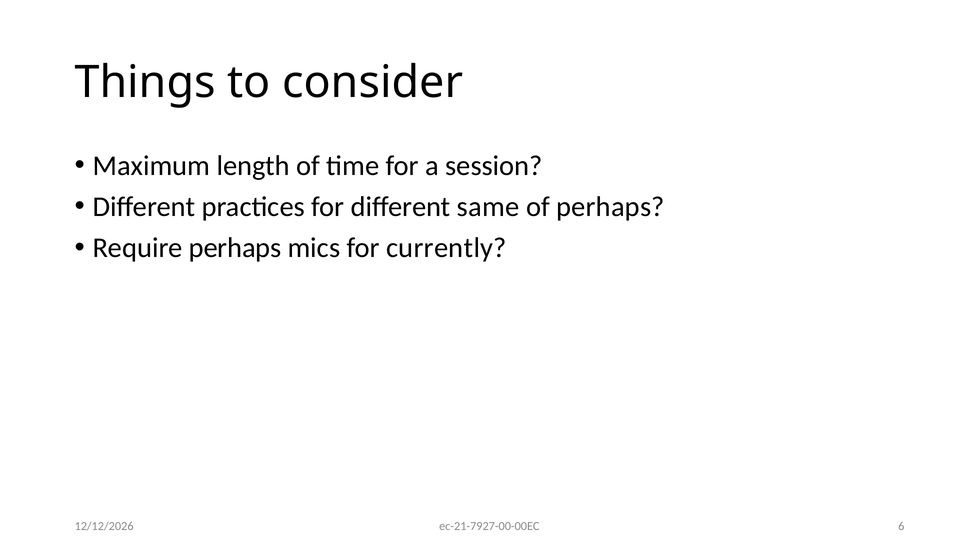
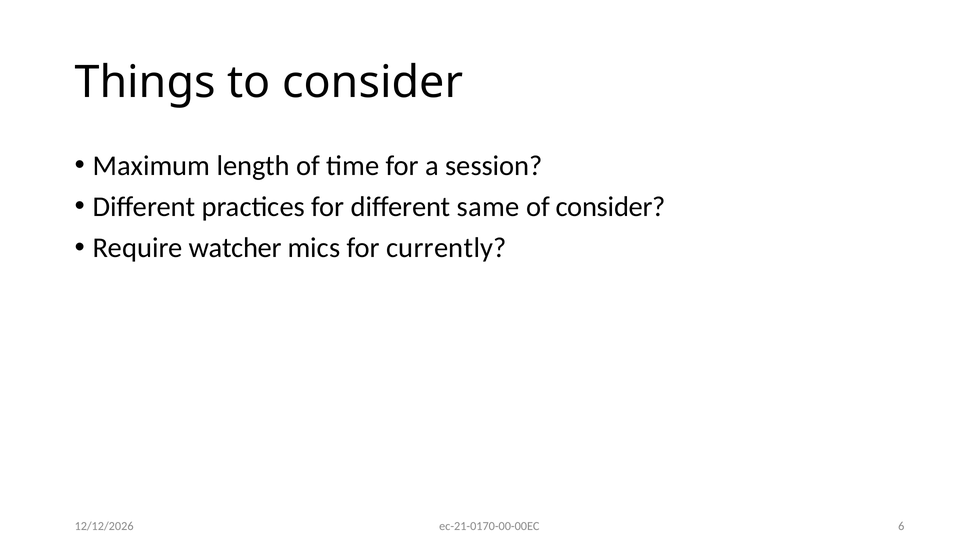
of perhaps: perhaps -> consider (611, 207)
Require perhaps: perhaps -> watcher (235, 248)
ec-21-7927-00-00EC: ec-21-7927-00-00EC -> ec-21-0170-00-00EC (489, 526)
